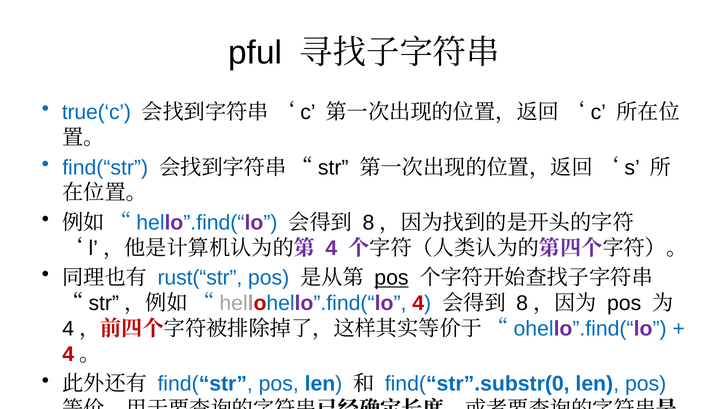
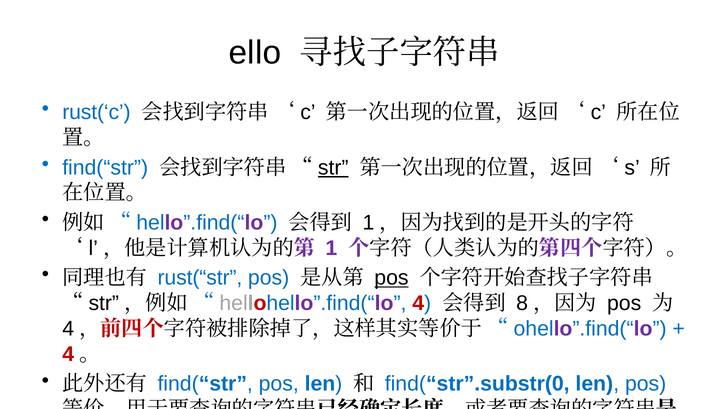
pful: pful -> ello (255, 53)
true(‘c: true(‘c -> rust(‘c (96, 112)
str underline: none -> present (333, 168)
8: 8 -> 1 (368, 223)
4: 4 -> 1 (331, 248)
